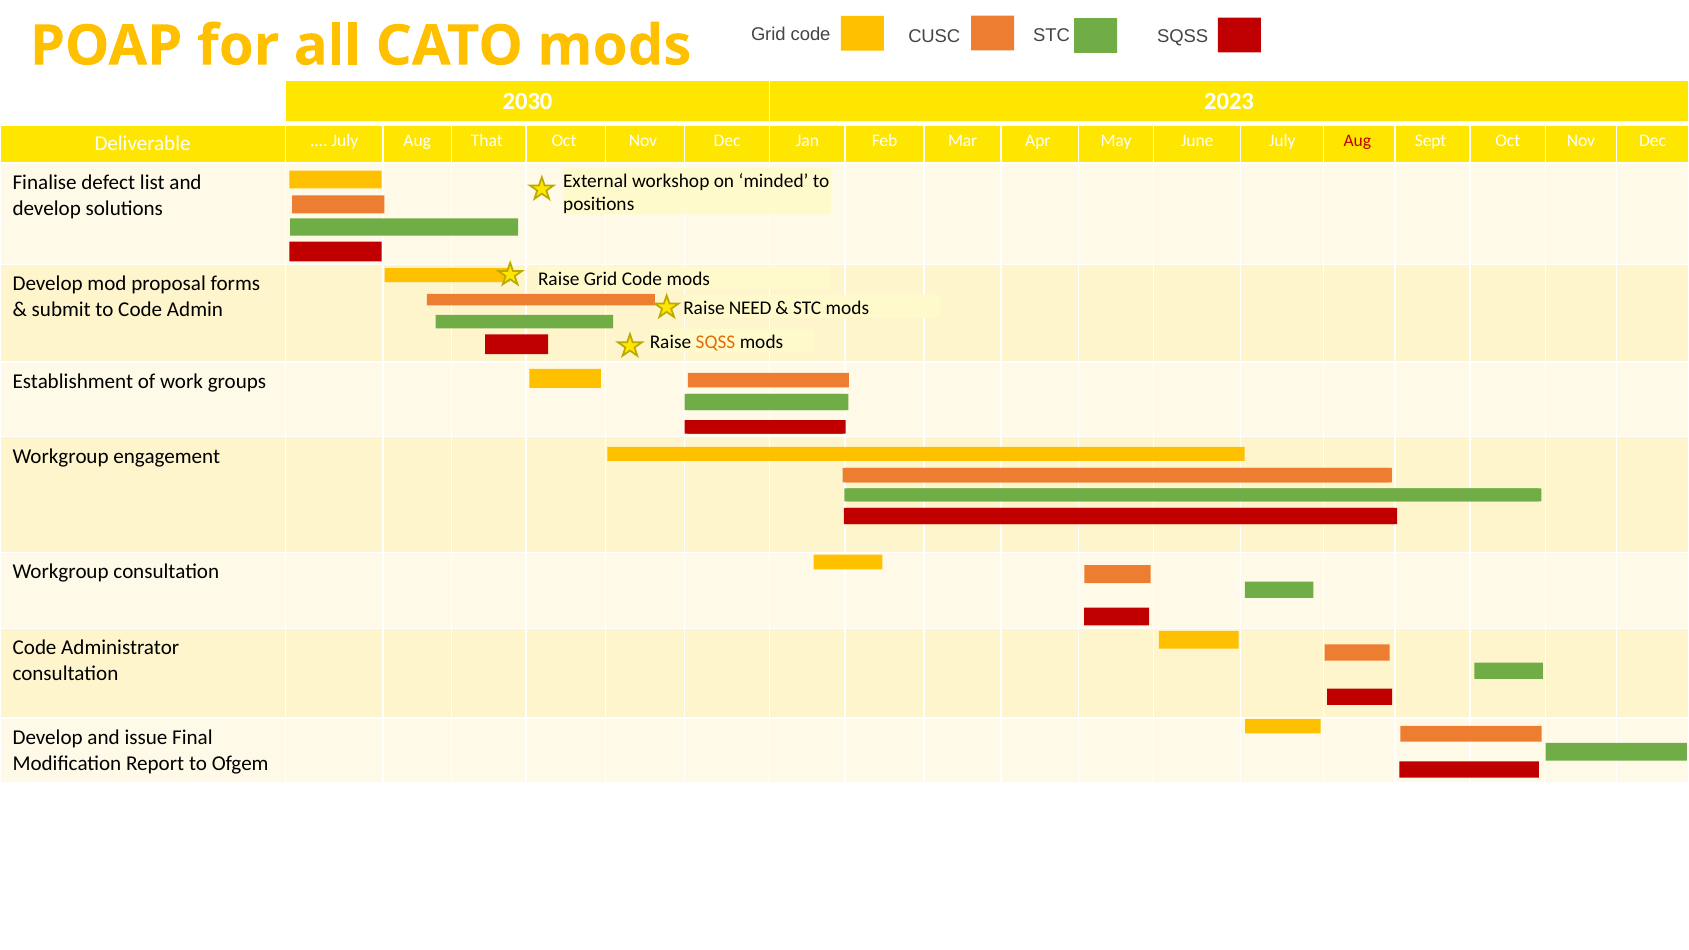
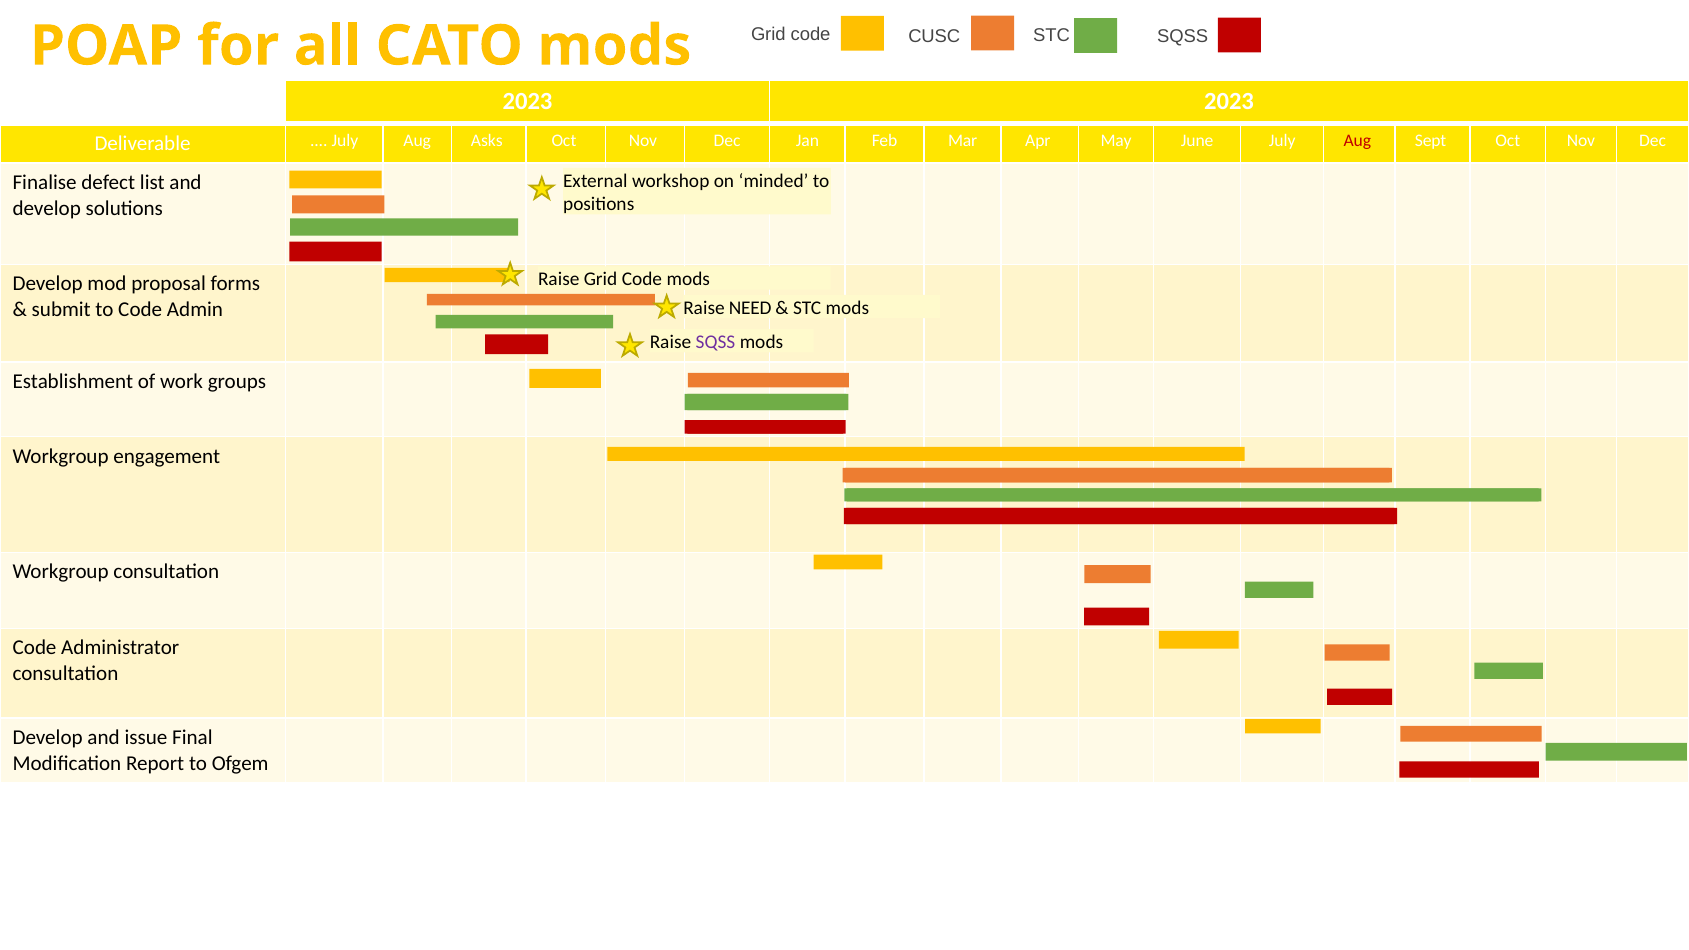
2030: 2030 -> 2023 (528, 102)
That: That -> Asks (487, 141)
SQSS colour: orange -> purple (715, 342)
